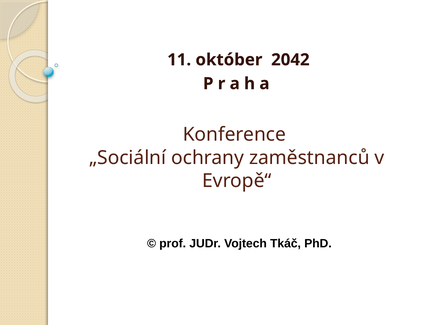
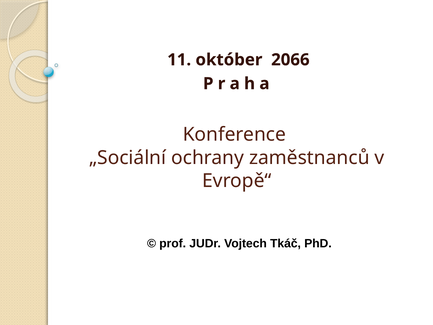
2042: 2042 -> 2066 (290, 60)
